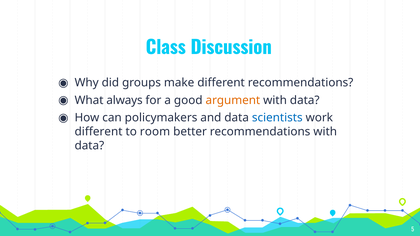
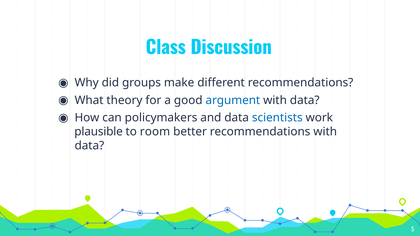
always: always -> theory (124, 100)
argument colour: orange -> blue (233, 100)
different: different -> plausible (99, 132)
